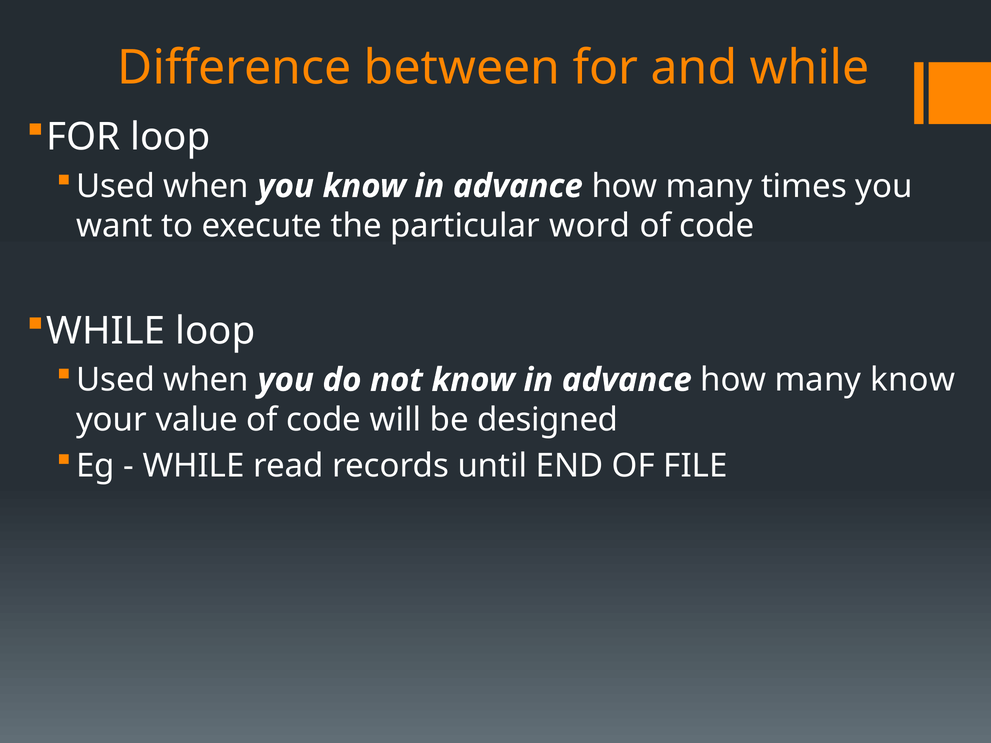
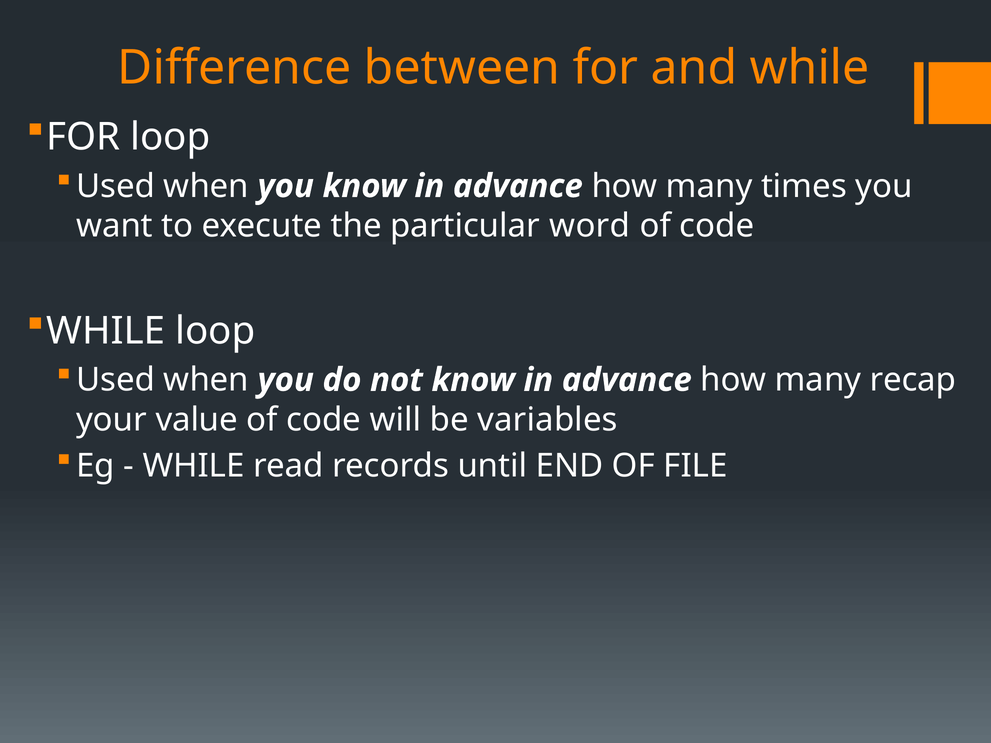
many know: know -> recap (913, 380)
designed: designed -> variables (548, 420)
